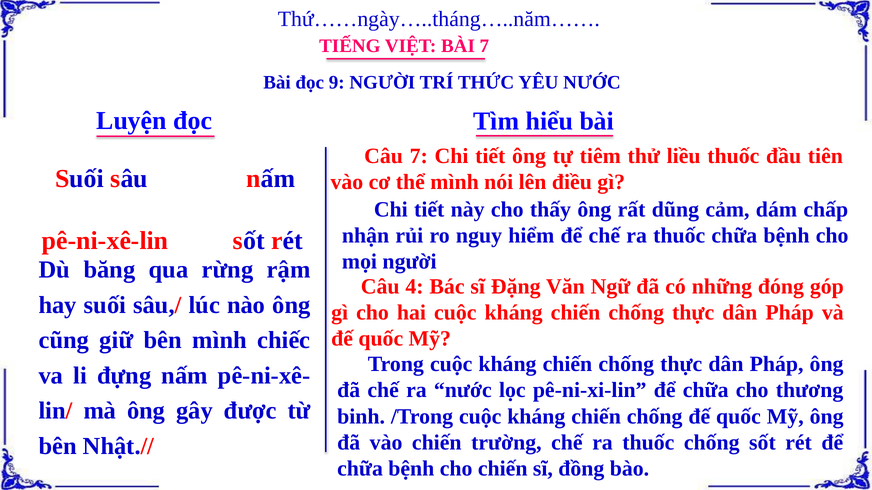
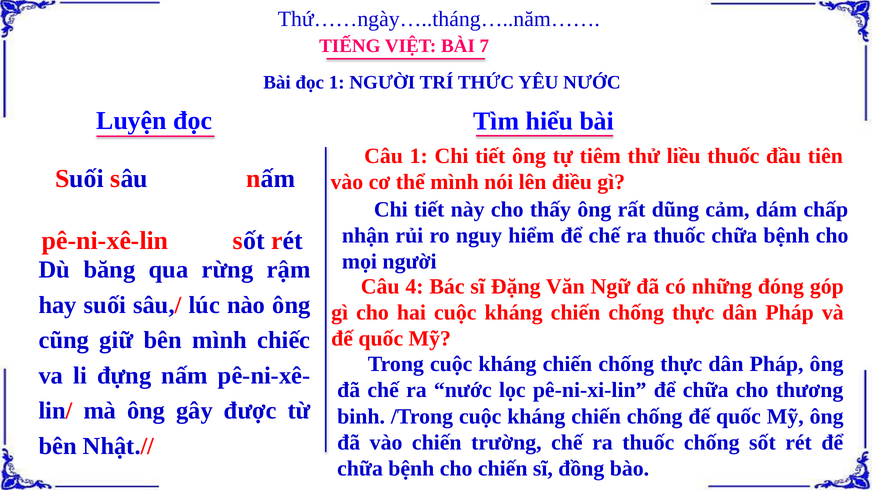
đọc 9: 9 -> 1 (337, 82)
Câu 7: 7 -> 1 (419, 156)
